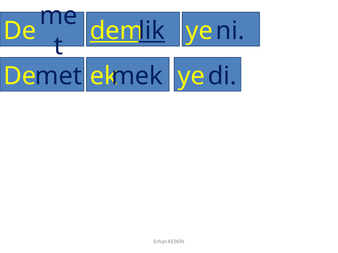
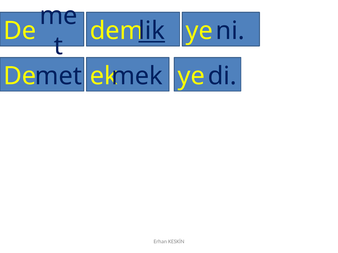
dem underline: present -> none (117, 31)
